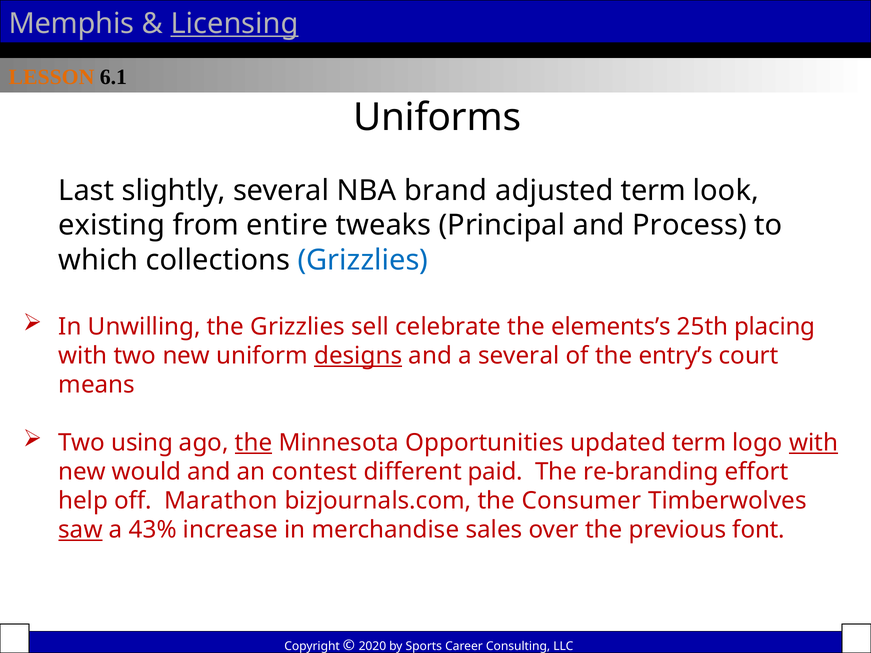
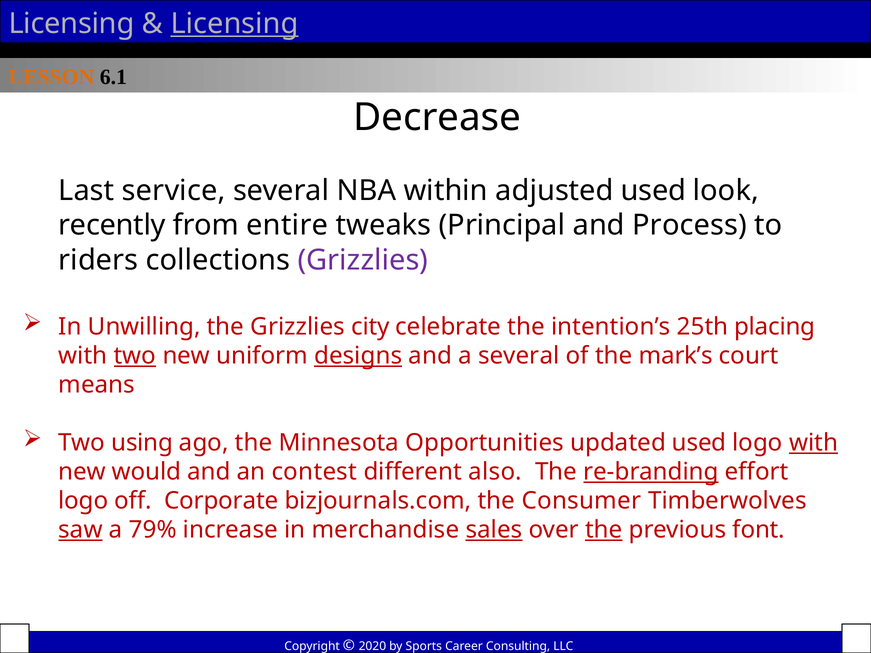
Memphis: Memphis -> Licensing (71, 24)
Uniforms: Uniforms -> Decrease (437, 117)
slightly: slightly -> service (174, 191)
brand: brand -> within (446, 191)
adjusted term: term -> used (653, 191)
existing: existing -> recently (112, 225)
which: which -> riders (98, 260)
Grizzlies colour: blue -> purple (363, 260)
sell: sell -> city (370, 327)
elements’s: elements’s -> intention’s (611, 327)
two underline: none -> present (135, 356)
entry’s: entry’s -> mark’s (676, 356)
the underline: present -> none (254, 443)
updated term: term -> used (699, 443)
paid: paid -> also (495, 472)
re-branding underline: none -> present (651, 472)
help: help -> logo (83, 501)
Marathon: Marathon -> Corporate (221, 501)
43%: 43% -> 79% (153, 530)
sales underline: none -> present (494, 530)
the underline: none -> present (604, 530)
